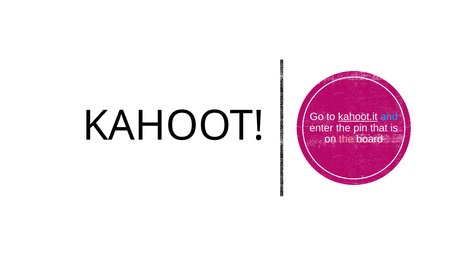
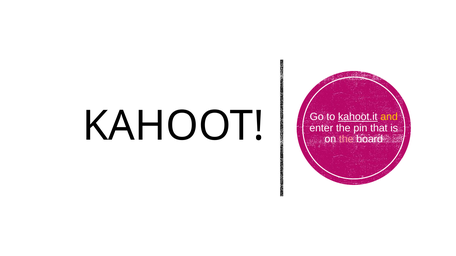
and colour: light blue -> yellow (389, 117)
